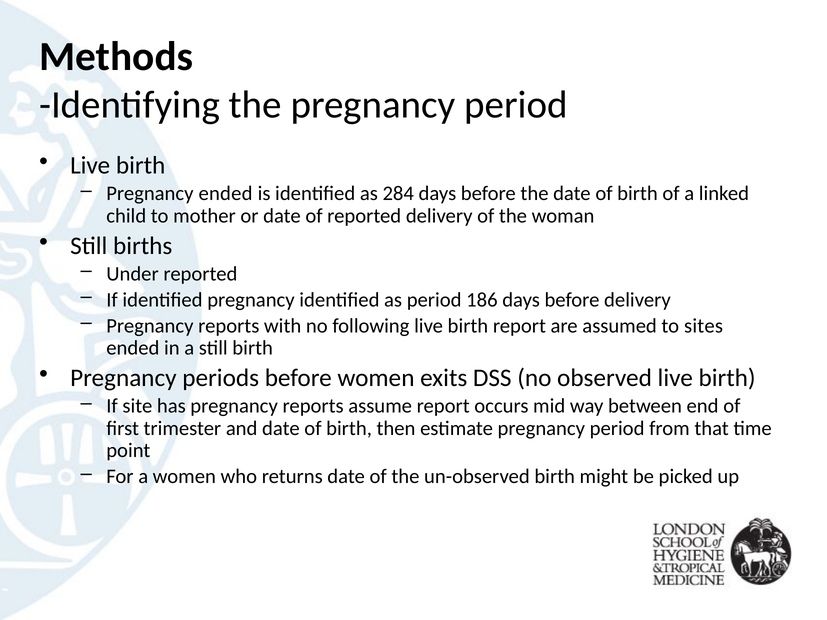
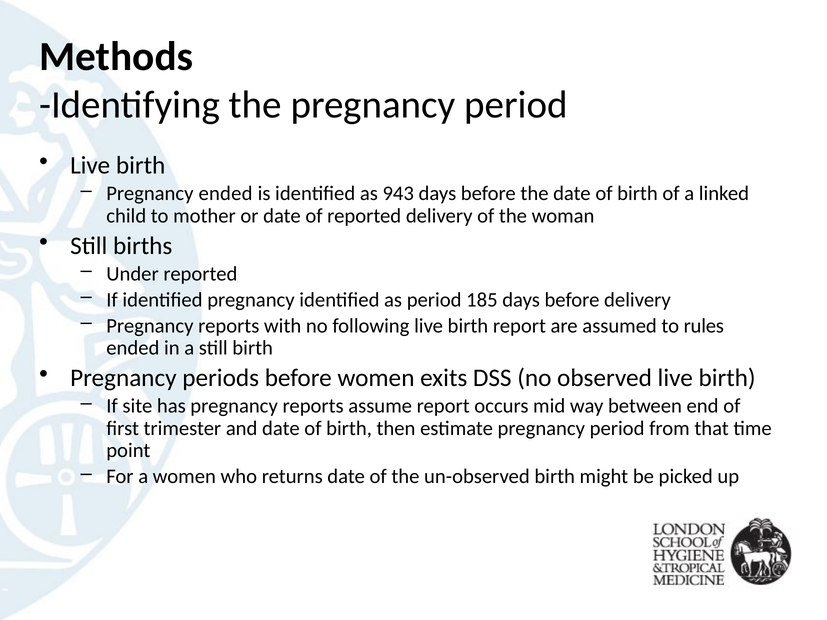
284: 284 -> 943 (398, 194)
186: 186 -> 185 (482, 300)
sites: sites -> rules (704, 326)
